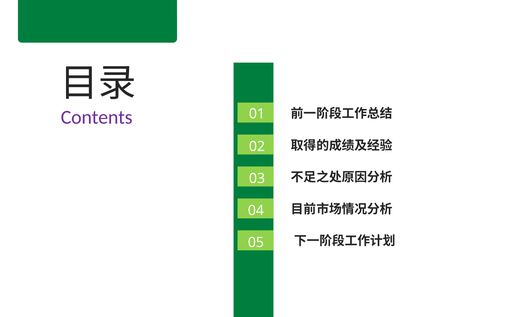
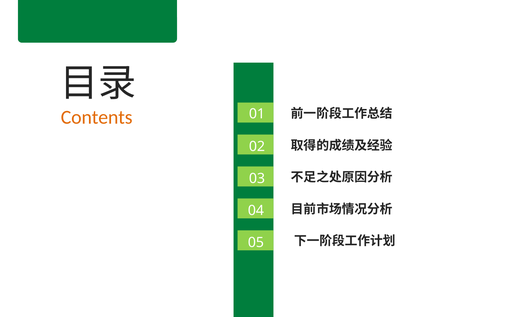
Contents colour: purple -> orange (97, 117)
